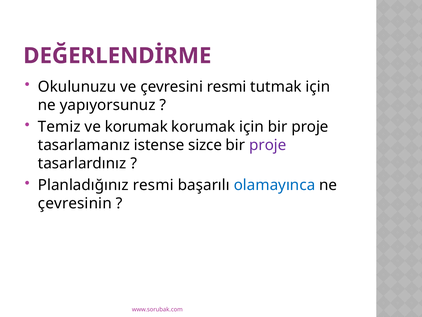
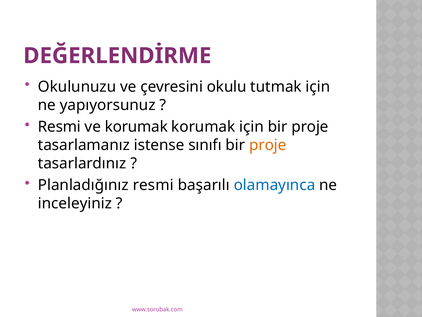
çevresini resmi: resmi -> okulu (227, 87)
Temiz: Temiz -> Resmi (59, 127)
sizce: sizce -> sınıfı (205, 145)
proje colour: purple -> orange (268, 145)
çevresinin: çevresinin -> inceleyiniz (75, 203)
